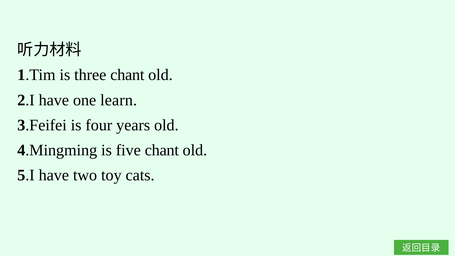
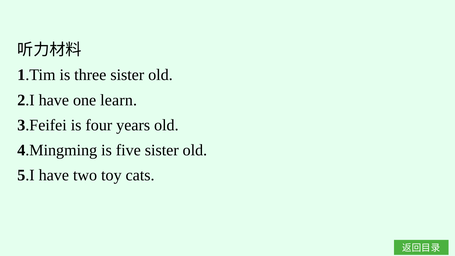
three chant: chant -> sister (127, 75)
five chant: chant -> sister (162, 150)
